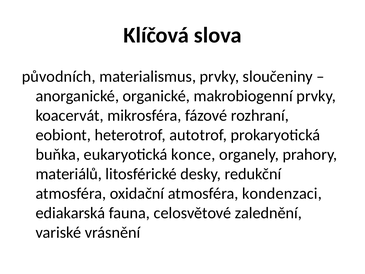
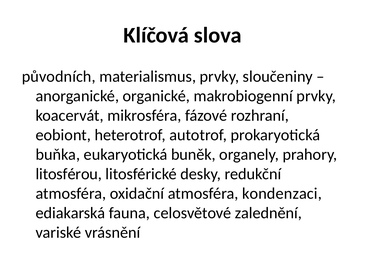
konce: konce -> buněk (193, 154)
materiálů: materiálů -> litosférou (69, 174)
